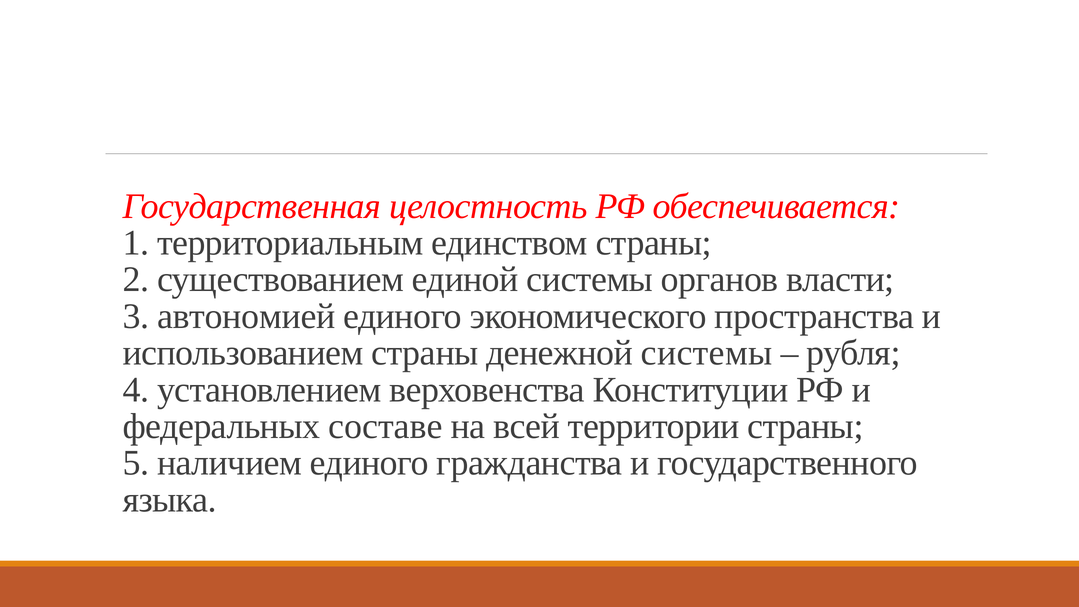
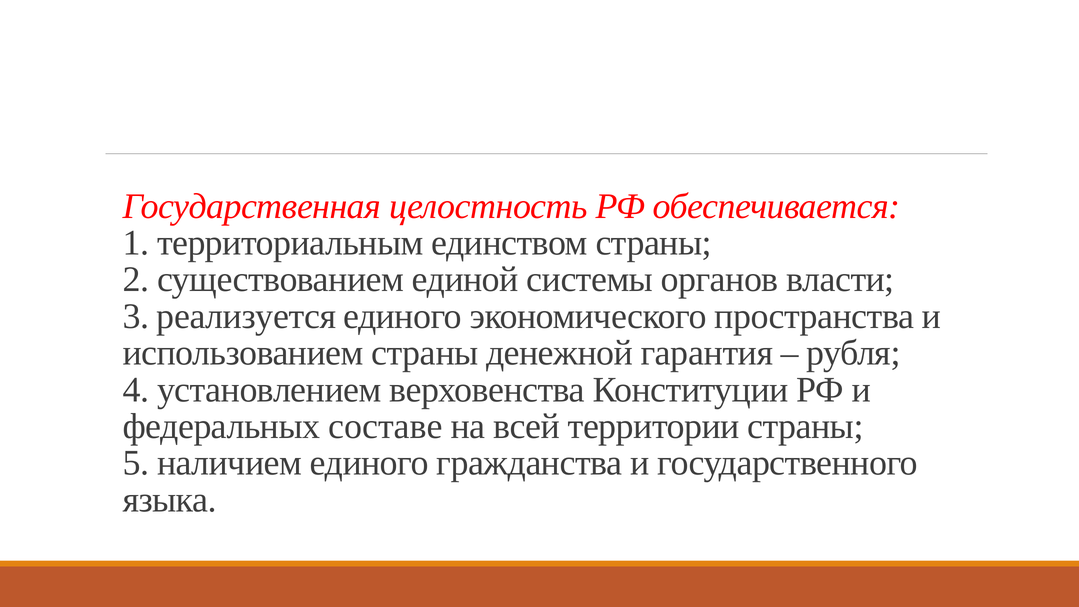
автономией: автономией -> реализуется (246, 316)
денежной системы: системы -> гарантия (707, 353)
